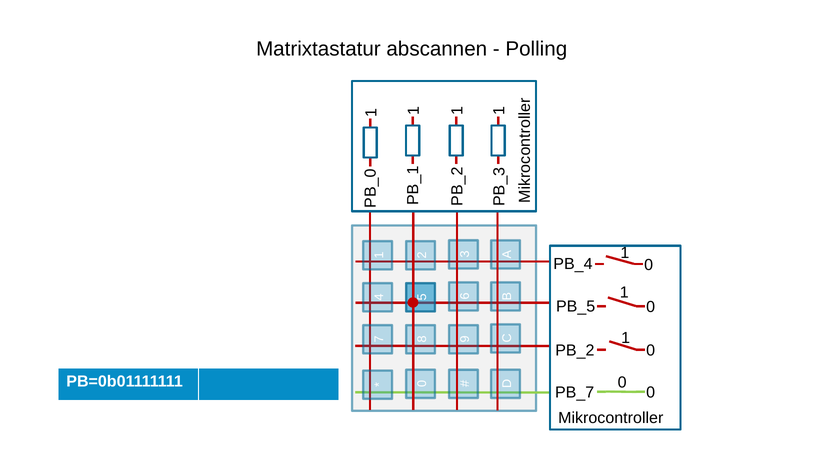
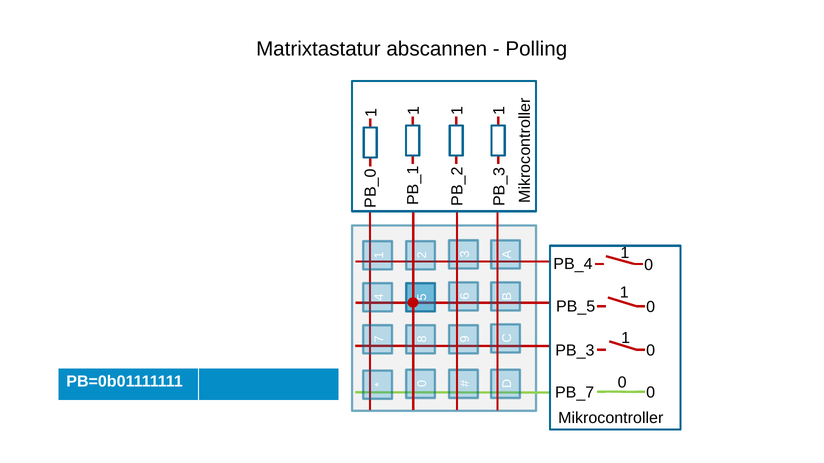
PB_2: PB_2 -> PB_3 (575, 351)
